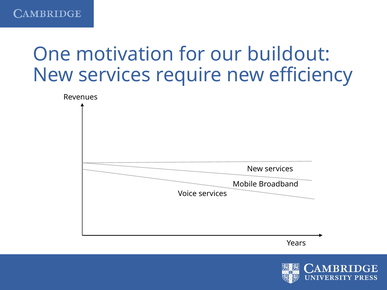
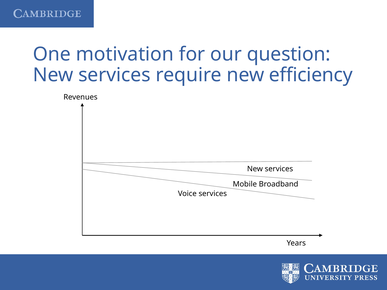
buildout: buildout -> question (289, 54)
